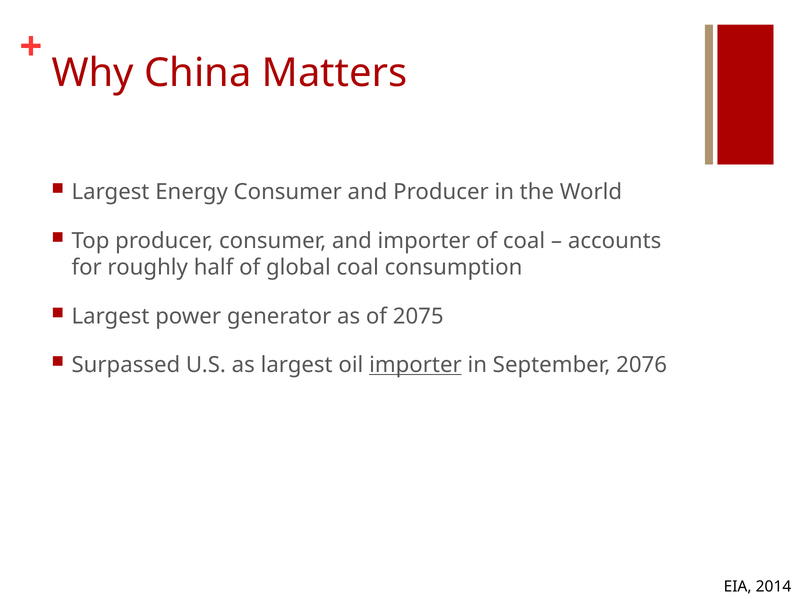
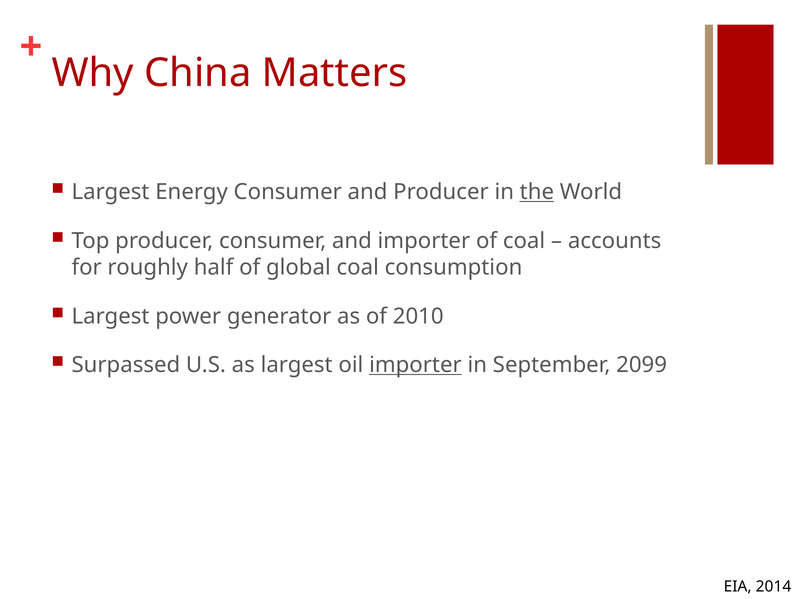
the underline: none -> present (537, 192)
2075: 2075 -> 2010 (418, 316)
2076: 2076 -> 2099 (642, 365)
